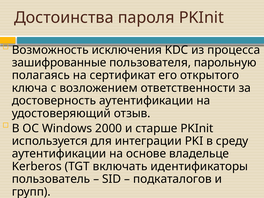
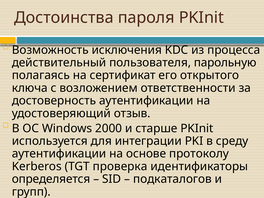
зашифрованные: зашифрованные -> действительный (59, 63)
владельце: владельце -> протоколу (199, 154)
включать: включать -> проверка (120, 166)
пользователь: пользователь -> определяется (51, 179)
